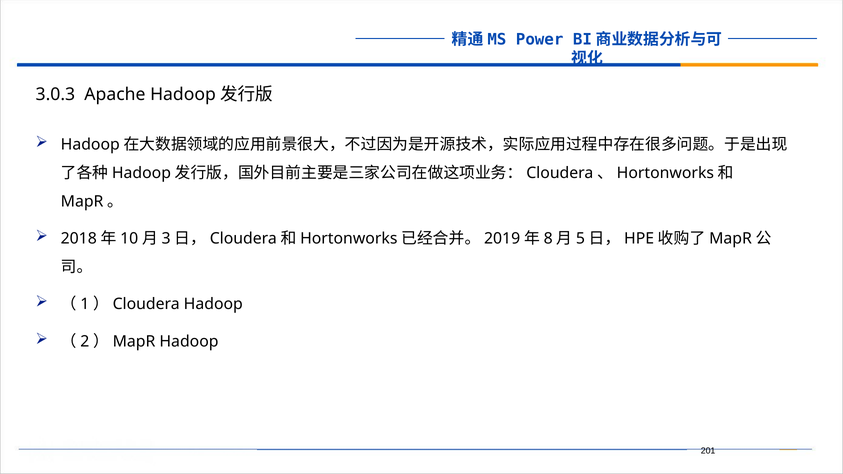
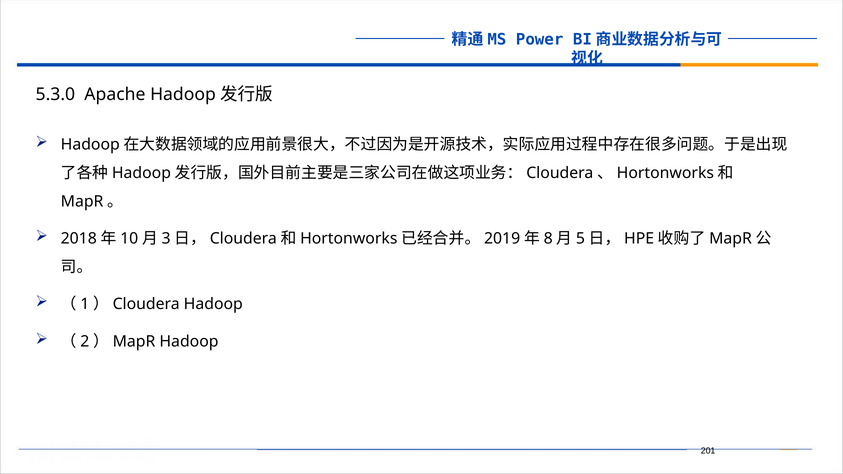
3.0.3: 3.0.3 -> 5.3.0 (55, 95)
